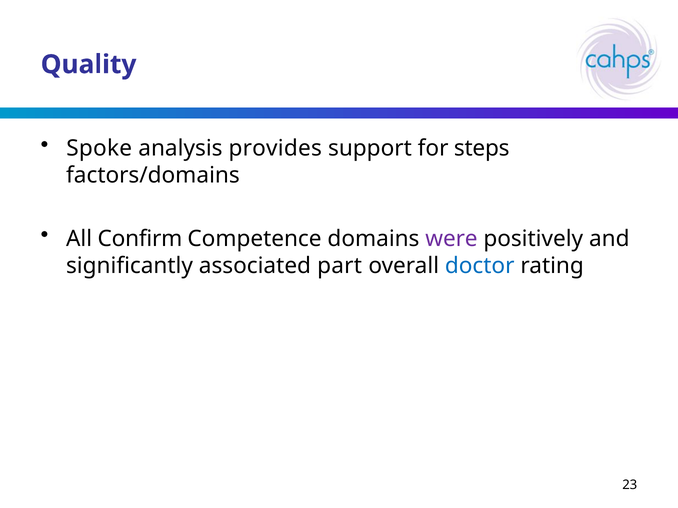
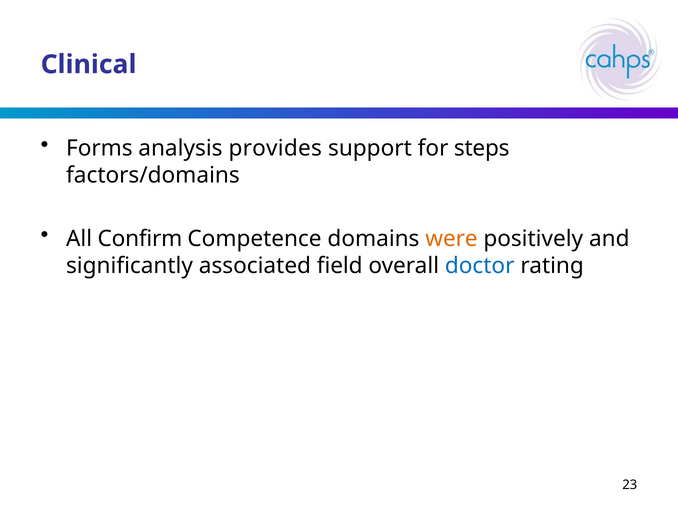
Quality: Quality -> Clinical (88, 65)
Spoke: Spoke -> Forms (99, 148)
were colour: purple -> orange (451, 239)
part: part -> field (340, 266)
